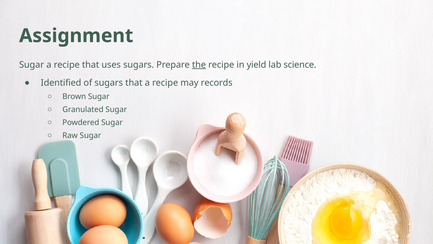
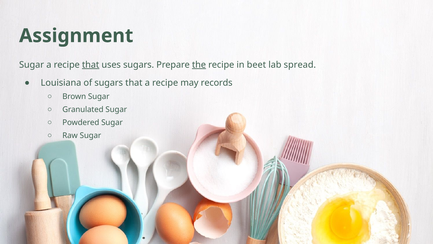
that underline: none -> present (91, 65)
yield: yield -> beet (256, 65)
science: science -> spread (300, 65)
Identified: Identified -> Louisiana (61, 83)
